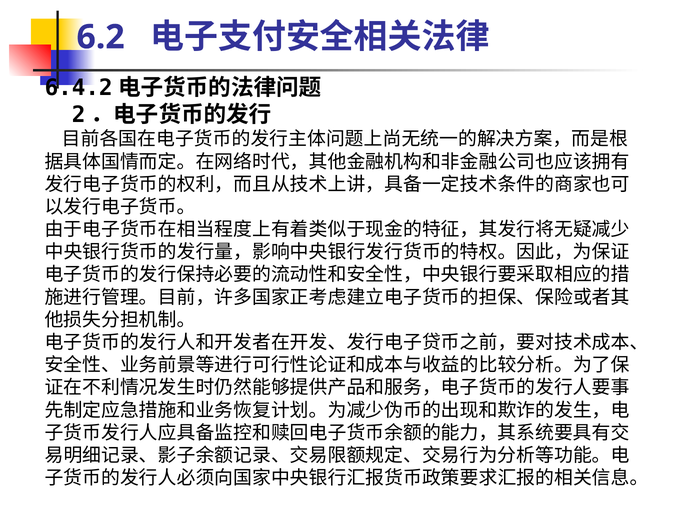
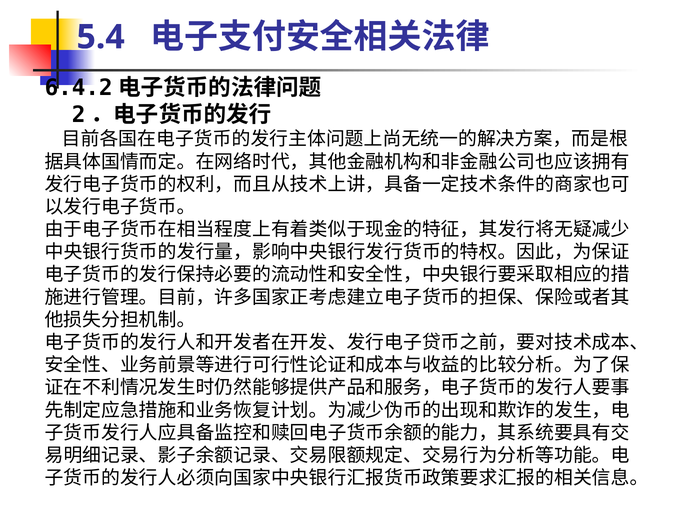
6.2: 6.2 -> 5.4 (101, 37)
